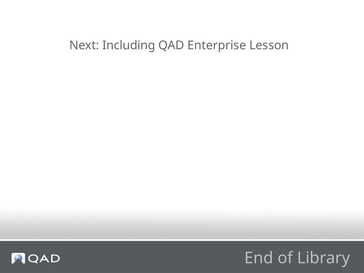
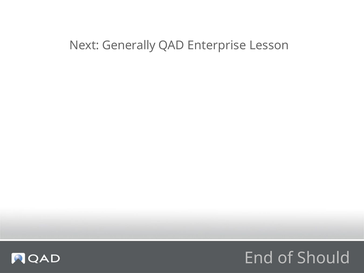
Including: Including -> Generally (129, 45)
Library: Library -> Should (324, 258)
